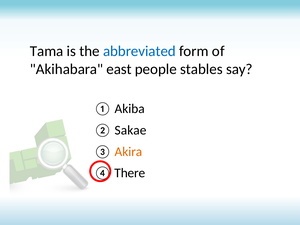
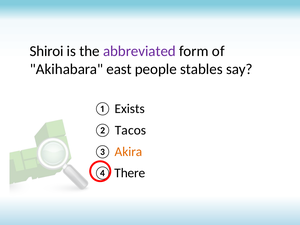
Tama: Tama -> Shiroi (47, 51)
abbreviated colour: blue -> purple (139, 51)
Akiba: Akiba -> Exists (130, 109)
Sakae: Sakae -> Tacos (131, 130)
